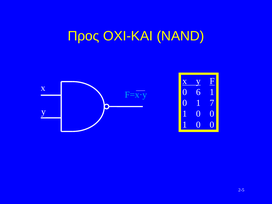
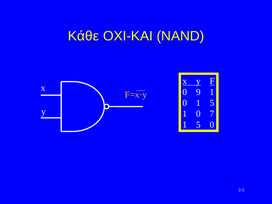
Προς: Προς -> Κάθε (83, 36)
6: 6 -> 9 (198, 92)
F=x·y colour: light blue -> yellow (136, 95)
0 1 7: 7 -> 5 (212, 103)
0: 0 -> 7 (212, 114)
0: 0 -> 5 (198, 125)
